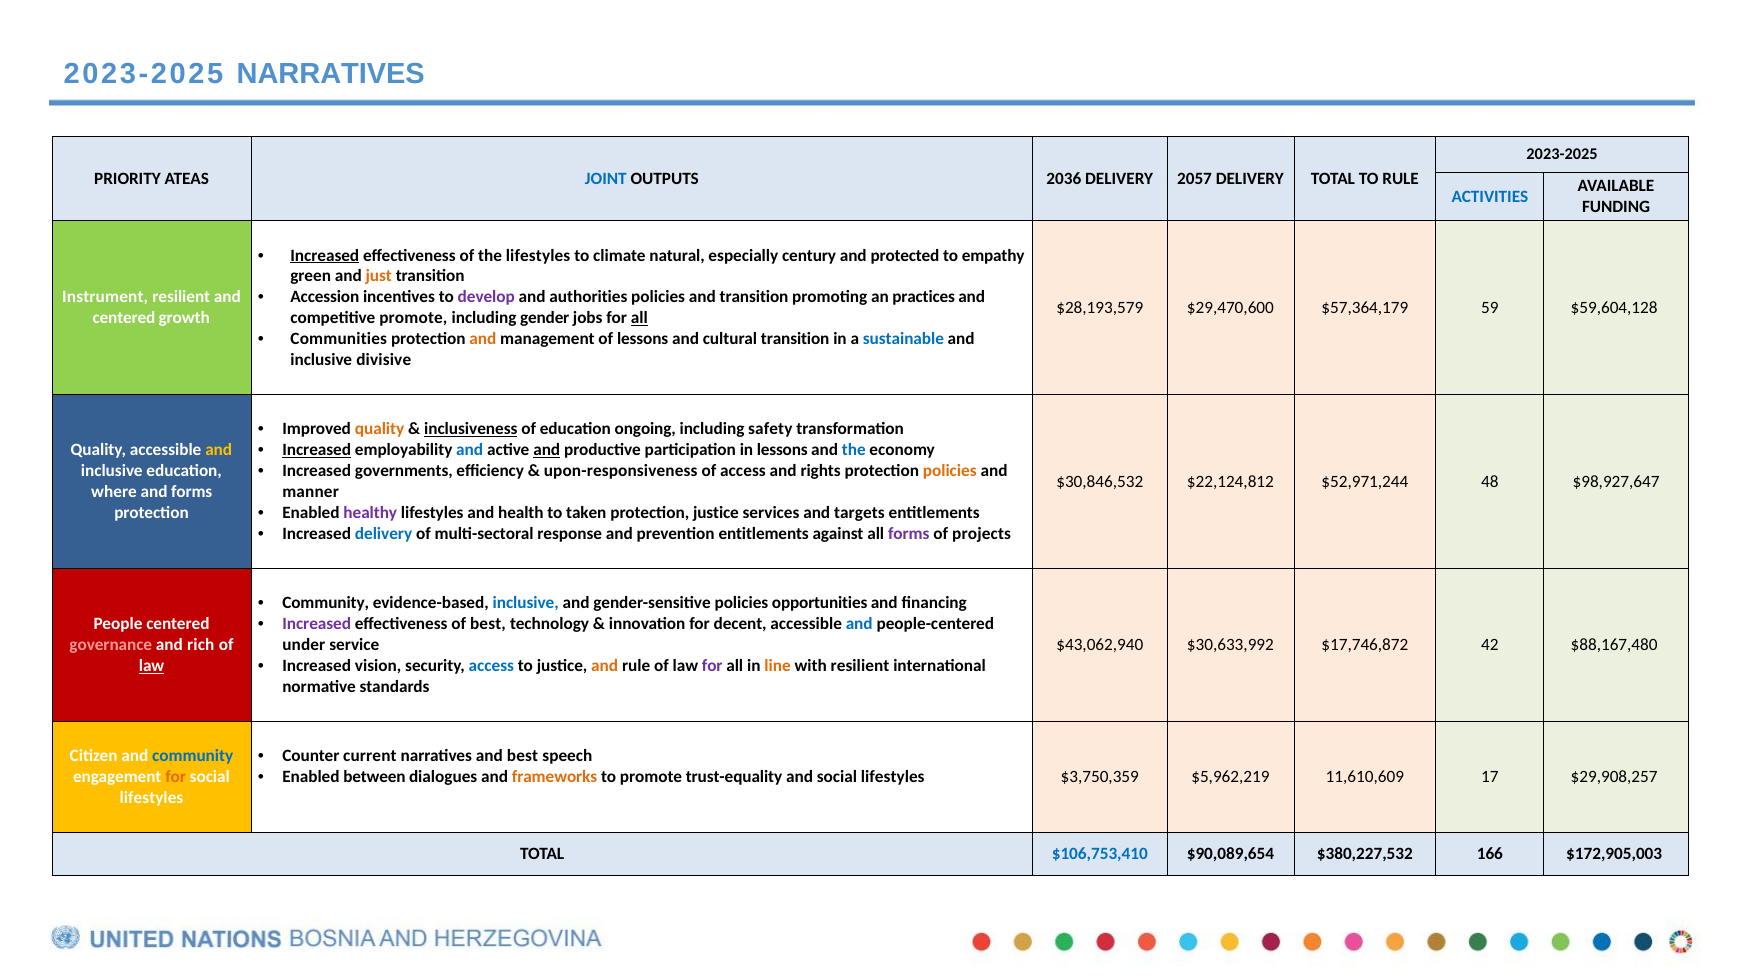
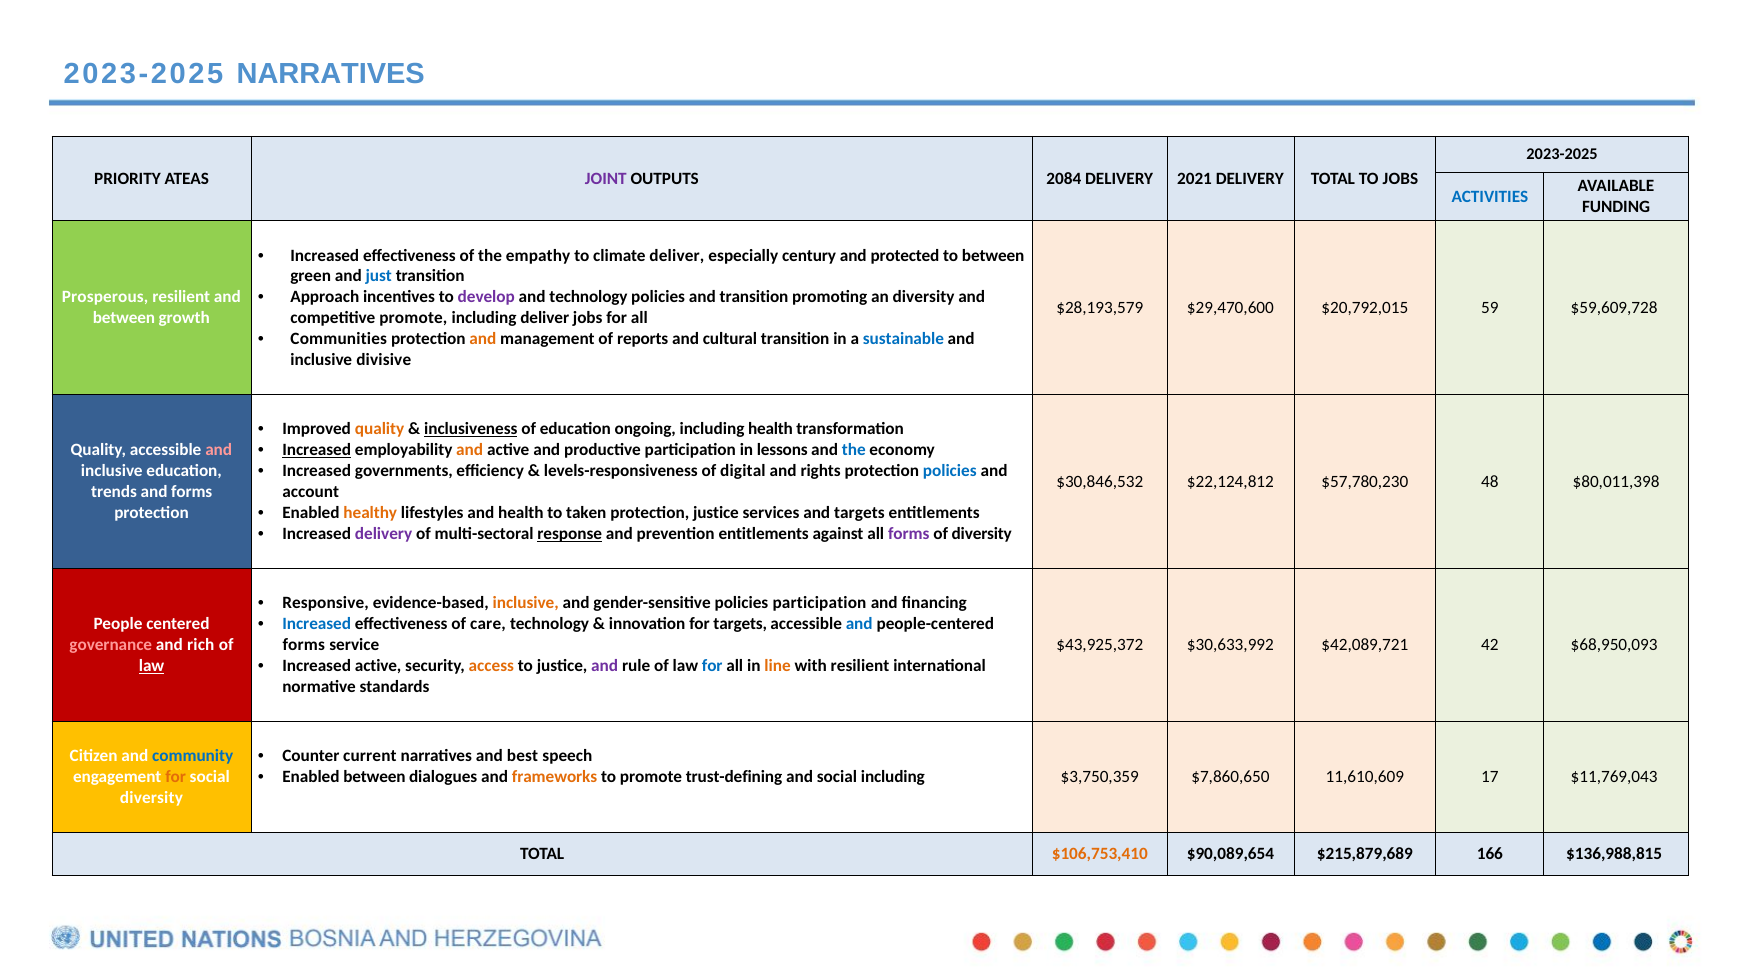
JOINT colour: blue -> purple (606, 179)
2036: 2036 -> 2084 (1064, 179)
2057: 2057 -> 2021 (1195, 179)
TO RULE: RULE -> JOBS (1401, 179)
Increased underline: present -> none (325, 255)
the lifestyles: lifestyles -> empathy (538, 255)
climate natural: natural -> deliver (677, 255)
to empathy: empathy -> between (993, 255)
just colour: orange -> blue (379, 276)
Accession: Accession -> Approach (325, 297)
and authorities: authorities -> technology (589, 297)
an practices: practices -> diversity (924, 297)
Instrument: Instrument -> Prosperous (105, 297)
$57,364,179: $57,364,179 -> $20,792,015 (1365, 308)
$59,604,128: $59,604,128 -> $59,609,728 (1614, 308)
centered: centered -> between (124, 318)
including gender: gender -> deliver (545, 318)
all underline: present -> none (639, 318)
of lessons: lessons -> reports (643, 339)
including safety: safety -> health (770, 429)
and colour: blue -> orange (470, 450)
and underline: present -> none (547, 450)
and colour: yellow -> pink (219, 450)
upon-responsiveness: upon-responsiveness -> levels-responsiveness (621, 471)
of access: access -> digital (743, 471)
policies colour: orange -> blue (950, 471)
$52,971,244: $52,971,244 -> $57,780,230 (1365, 481)
$98,927,647: $98,927,647 -> $80,011,398 (1616, 482)
where: where -> trends (114, 492)
manner: manner -> account (311, 492)
healthy colour: purple -> orange (370, 513)
delivery colour: blue -> purple (384, 534)
response underline: none -> present (570, 534)
of projects: projects -> diversity (982, 534)
Community: Community -> Responsive (326, 603)
inclusive colour: blue -> orange (526, 603)
policies opportunities: opportunities -> participation (819, 603)
Increased colour: purple -> blue (317, 624)
of best: best -> care (488, 624)
for decent: decent -> targets (740, 624)
under: under -> forms (304, 645)
$43,062,940: $43,062,940 -> $43,925,372 (1100, 645)
$17,746,872: $17,746,872 -> $42,089,721 (1365, 645)
$88,167,480: $88,167,480 -> $68,950,093 (1614, 645)
Increased vision: vision -> active (378, 666)
access colour: blue -> orange (491, 666)
and colour: orange -> purple (605, 666)
for colour: purple -> blue (712, 666)
trust-equality: trust-equality -> trust-defining (734, 777)
and social lifestyles: lifestyles -> including (893, 777)
$5,962,219: $5,962,219 -> $7,860,650 (1230, 777)
$29,908,257: $29,908,257 -> $11,769,043 (1614, 777)
lifestyles: lifestyles -> diversity (151, 798)
$106,753,410 colour: blue -> orange (1100, 854)
$380,227,532: $380,227,532 -> $215,879,689 (1365, 854)
$172,905,003: $172,905,003 -> $136,988,815 (1614, 854)
